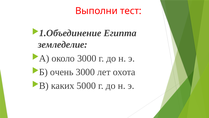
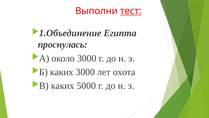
тест underline: none -> present (131, 11)
земледелие: земледелие -> проснулась (63, 44)
очень: очень -> каких (62, 72)
